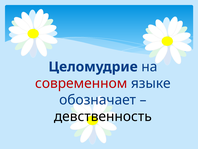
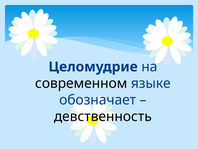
современном colour: red -> black (81, 83)
